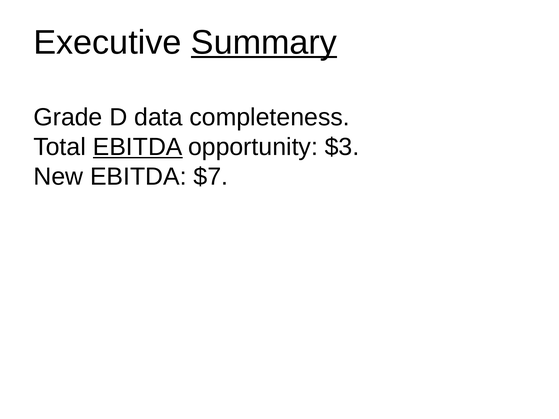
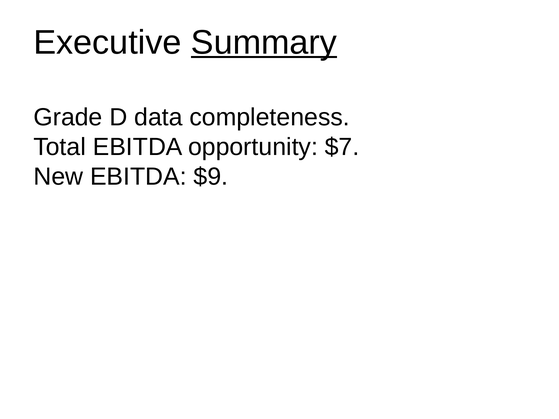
EBITDA underline: present -> none (138, 147)
$3: $3 -> $7 (342, 147)
$7: $7 -> $9 (211, 177)
